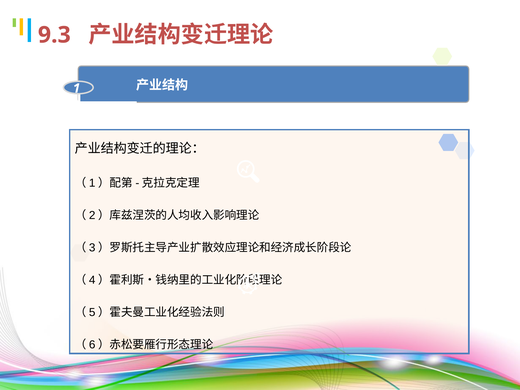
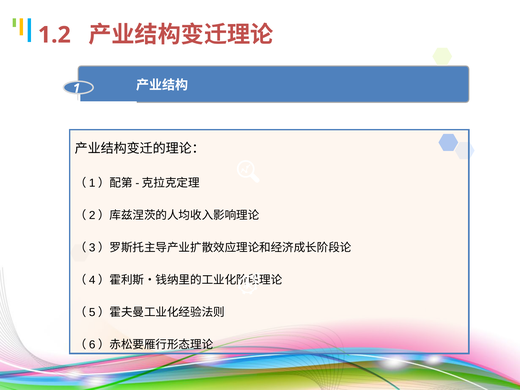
9.3: 9.3 -> 1.2 (54, 35)
